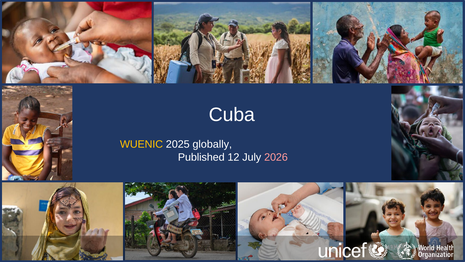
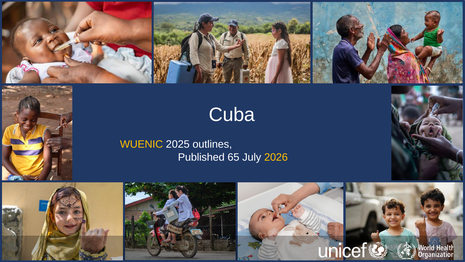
globally: globally -> outlines (212, 144)
12: 12 -> 65 (233, 157)
2026 colour: pink -> yellow (276, 157)
